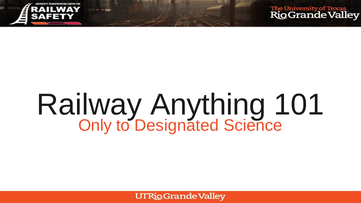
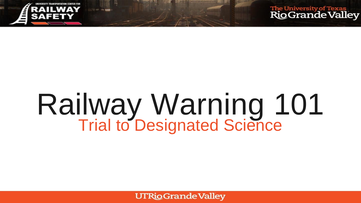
Anything: Anything -> Warning (208, 105)
Only: Only -> Trial (95, 125)
